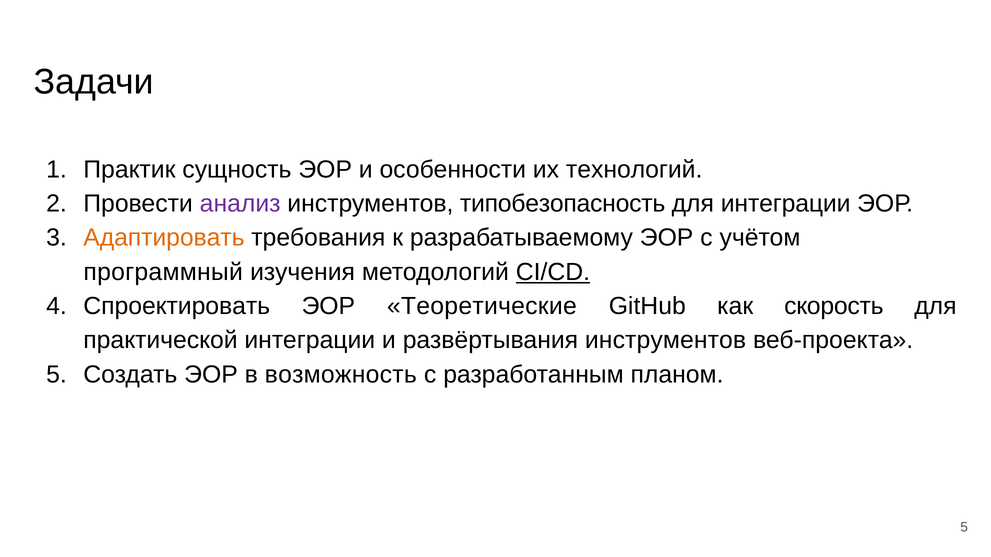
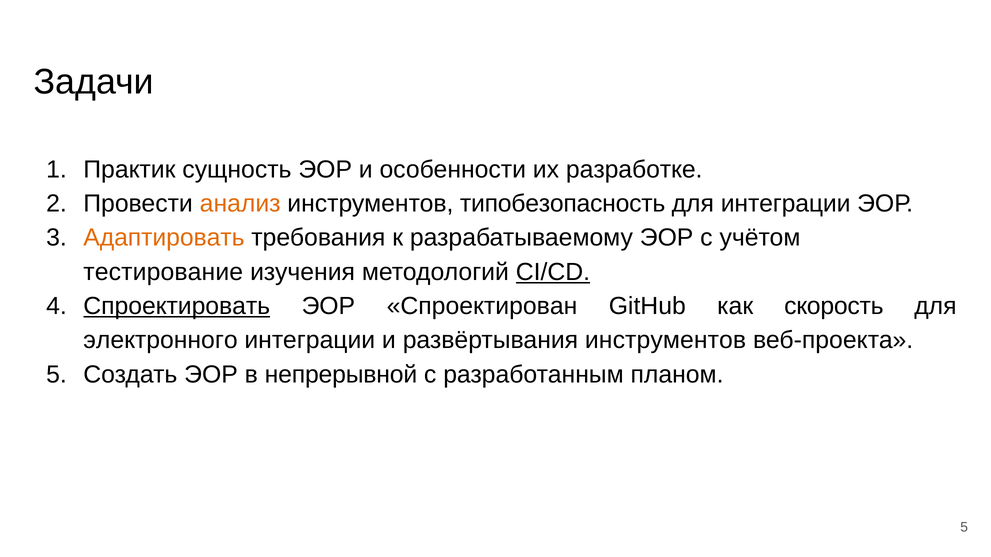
технологий: технологий -> разработке (634, 170)
анализ colour: purple -> orange (240, 204)
программный: программный -> тестирование (163, 272)
Спроектировать underline: none -> present (177, 306)
Теоретические: Теоретические -> Спроектирован (482, 306)
практической: практической -> электронного (160, 341)
возможность: возможность -> непрерывной (341, 375)
